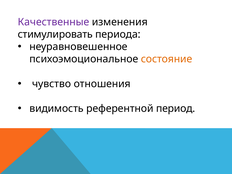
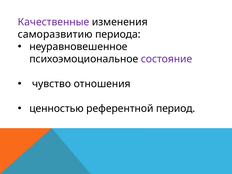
стимулировать: стимулировать -> саморазвитию (55, 34)
состояние colour: orange -> purple (167, 59)
видимость: видимость -> ценностью (57, 109)
